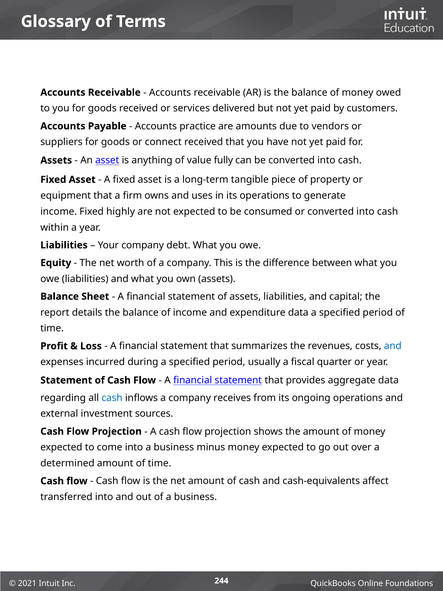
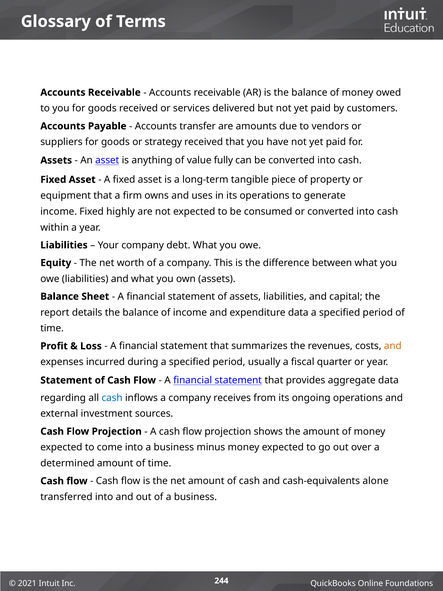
practice: practice -> transfer (198, 126)
connect: connect -> strategy (163, 142)
and colour: blue -> orange (393, 346)
affect: affect -> alone (376, 481)
